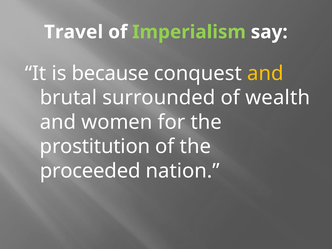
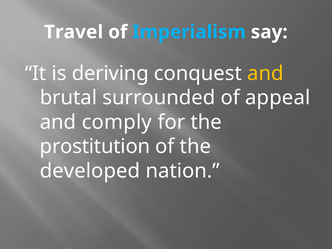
Imperialism colour: light green -> light blue (189, 32)
because: because -> deriving (110, 73)
wealth: wealth -> appeal (278, 98)
women: women -> comply (117, 122)
proceeded: proceeded -> developed (90, 171)
